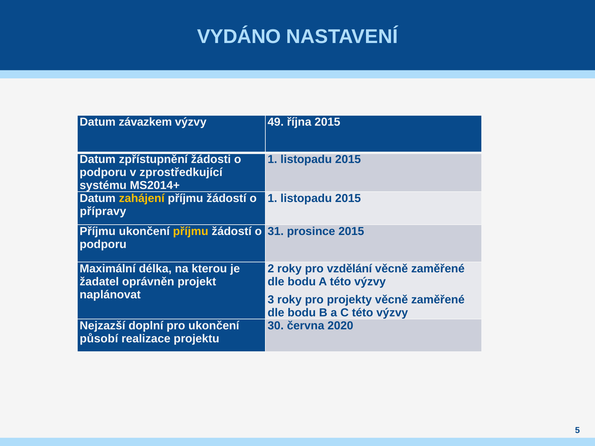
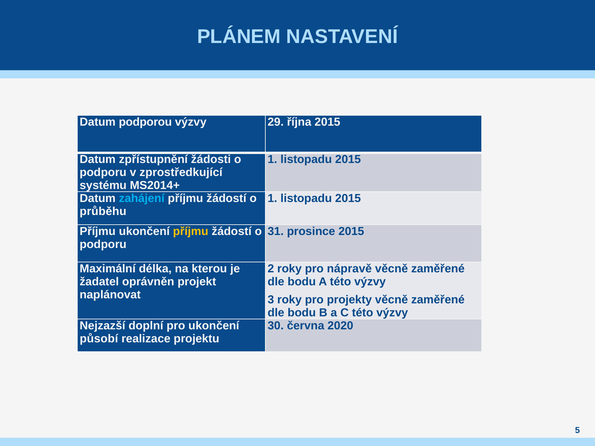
VYDÁNO: VYDÁNO -> PLÁNEM (239, 37)
závazkem: závazkem -> podporou (145, 122)
49: 49 -> 29 (276, 122)
zahájení colour: yellow -> light blue (142, 199)
přípravy: přípravy -> průběhu (103, 212)
vzdělání: vzdělání -> nápravě (349, 269)
